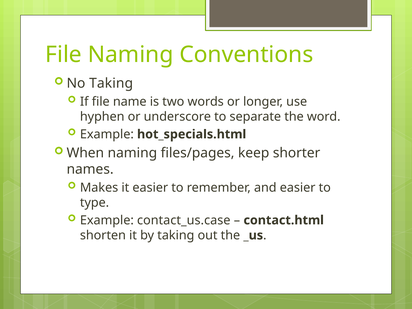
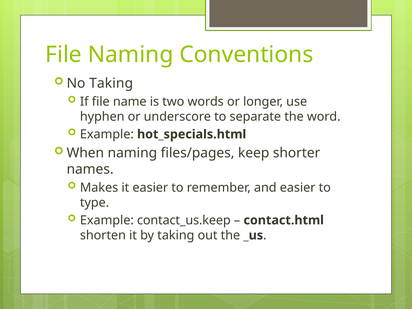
contact_us.case: contact_us.case -> contact_us.keep (184, 220)
